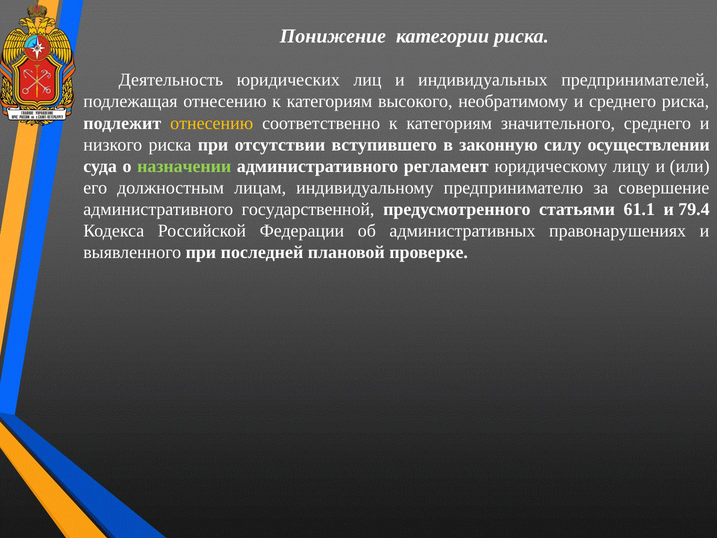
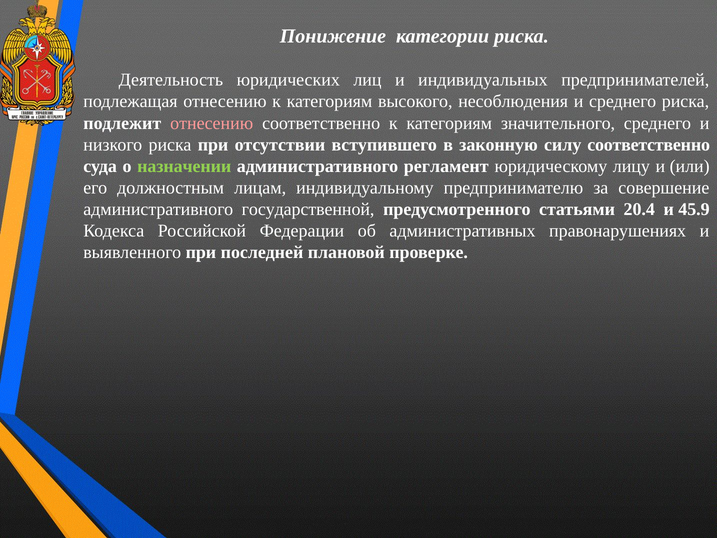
необратимому: необратимому -> несоблюдения (513, 102)
отнесению colour: yellow -> pink (212, 123)
силу осуществлении: осуществлении -> соответственно (649, 145)
61.1: 61.1 -> 20.4 (639, 209)
79.4: 79.4 -> 45.9 (694, 209)
